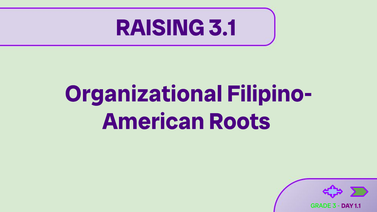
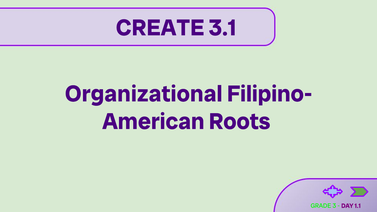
RAISING: RAISING -> CREATE (160, 28)
